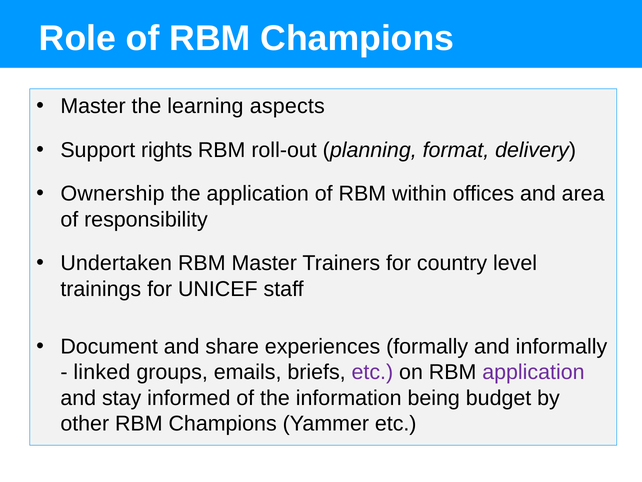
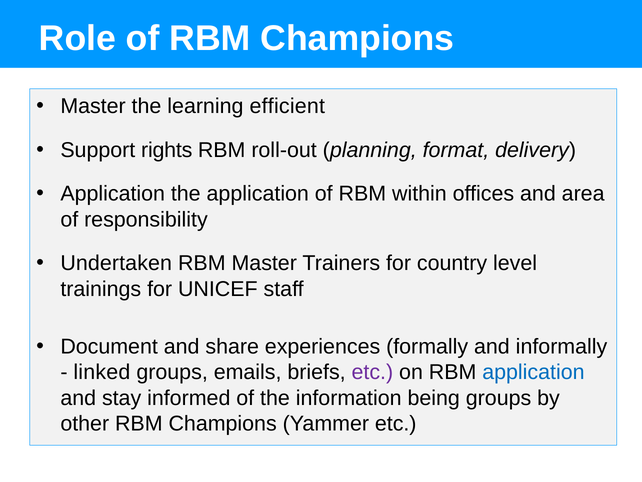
aspects: aspects -> efficient (287, 106)
Ownership: Ownership -> Application (113, 194)
application colour: purple -> blue (533, 372)
being budget: budget -> groups (499, 398)
